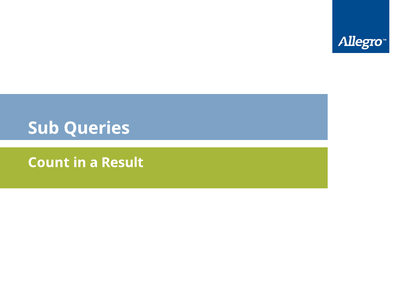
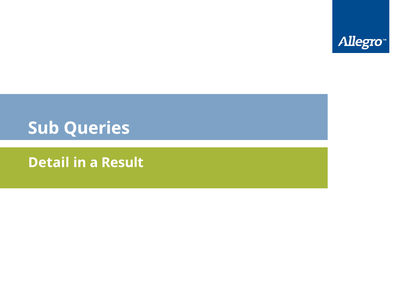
Count: Count -> Detail (49, 162)
